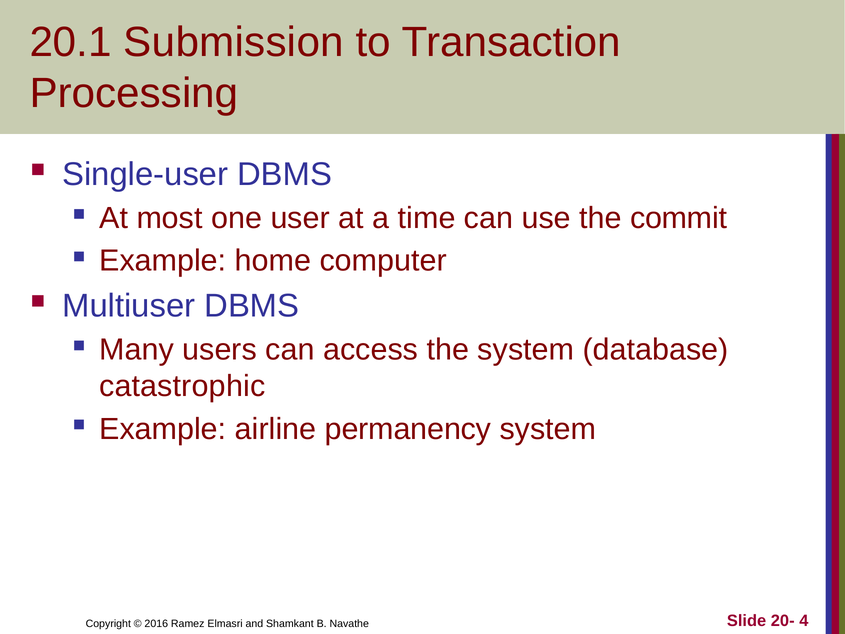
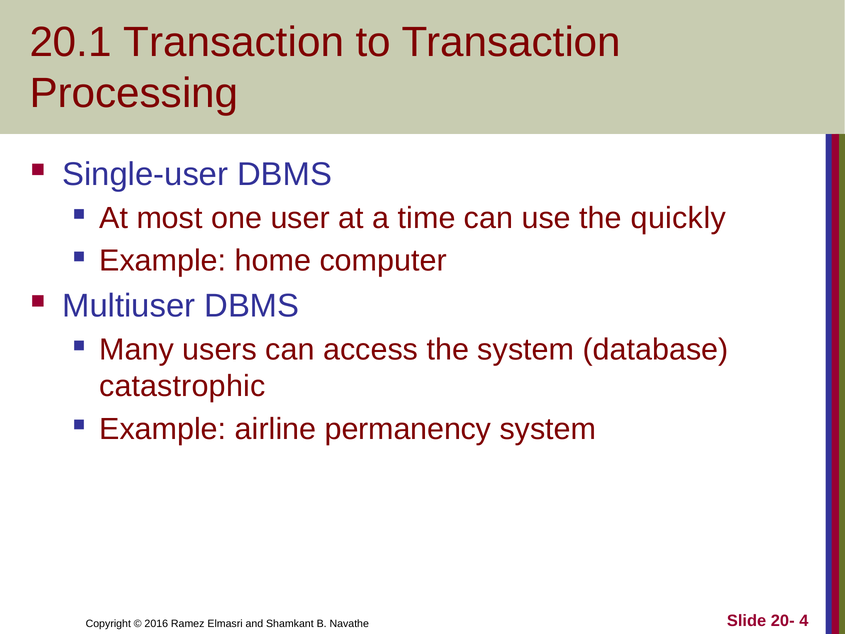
20.1 Submission: Submission -> Transaction (234, 42)
commit: commit -> quickly (678, 218)
